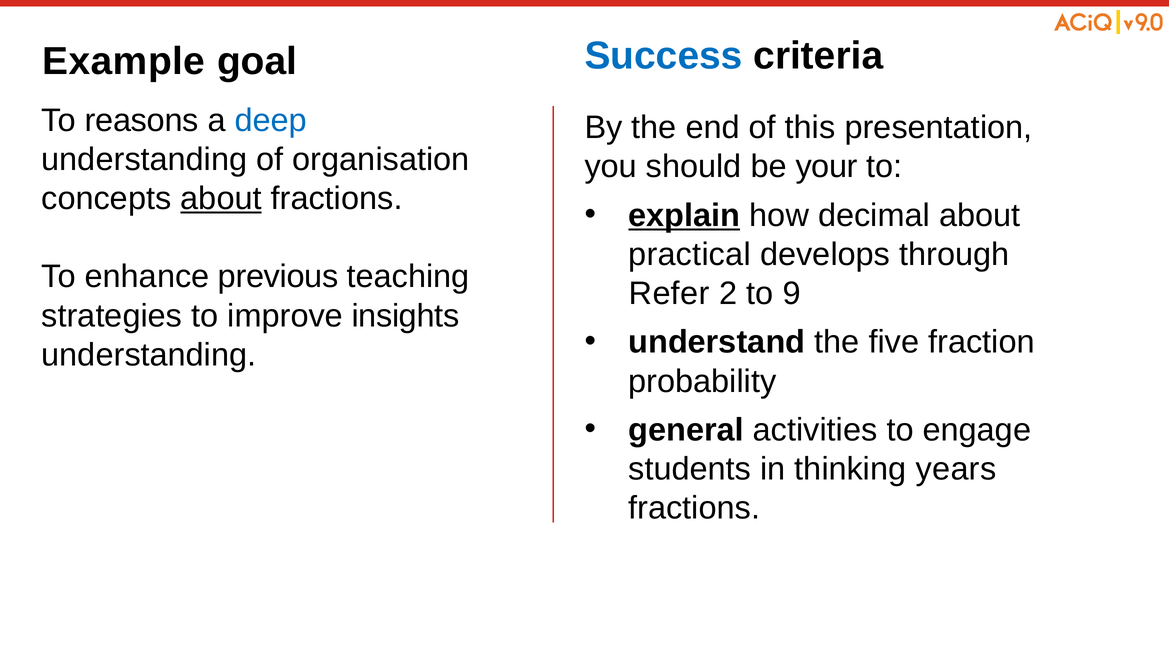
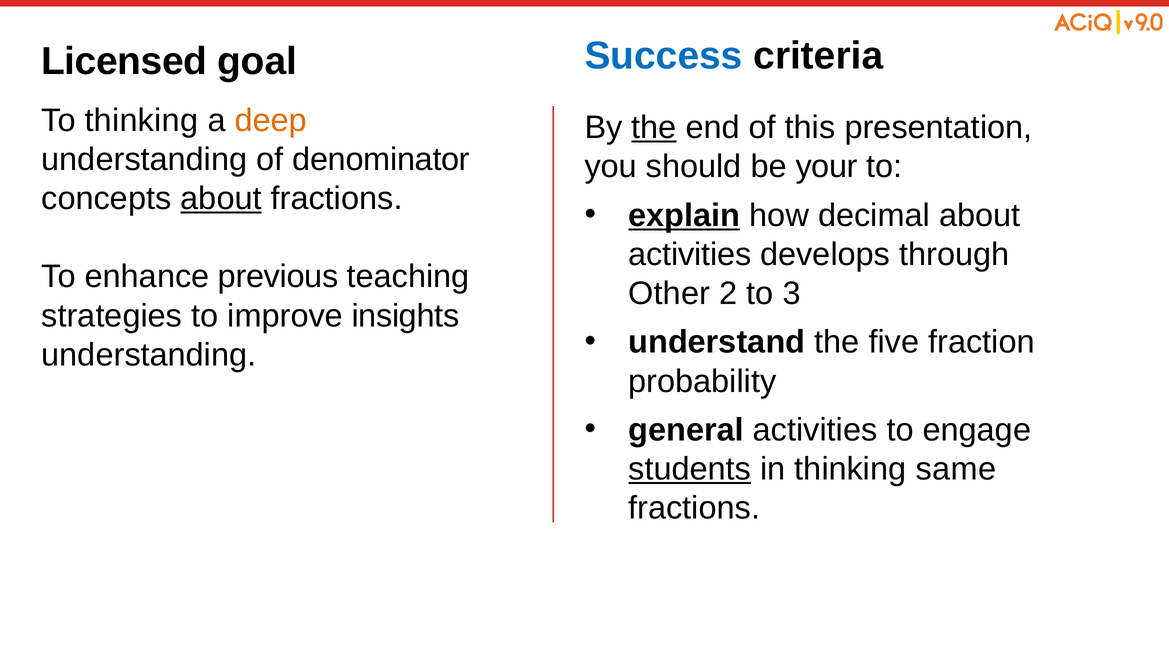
Example: Example -> Licensed (124, 61)
To reasons: reasons -> thinking (141, 120)
deep colour: blue -> orange (271, 120)
the underline: none -> present (654, 127)
organisation: organisation -> denominator (381, 159)
practical: practical -> activities (690, 254)
Refer: Refer -> Other (669, 293)
9: 9 -> 3 (792, 293)
students underline: none -> present (690, 469)
years: years -> same (956, 469)
